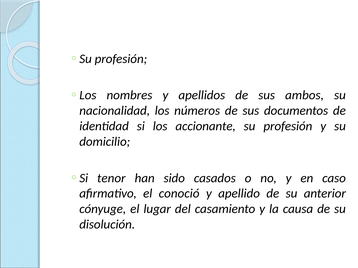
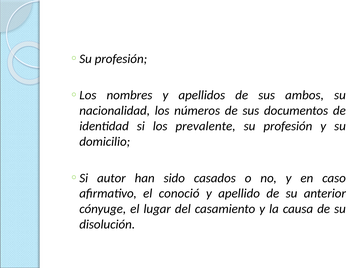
accionante: accionante -> prevalente (206, 126)
tenor: tenor -> autor (111, 178)
